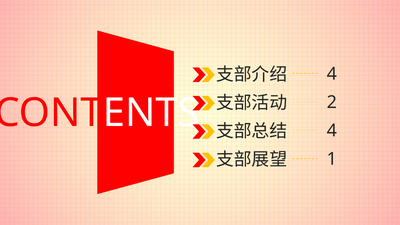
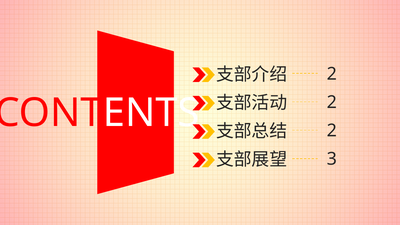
4: 4 -> 2 (332, 74)
4: 4 -> 2 (332, 131)
1: 1 -> 3 (332, 159)
